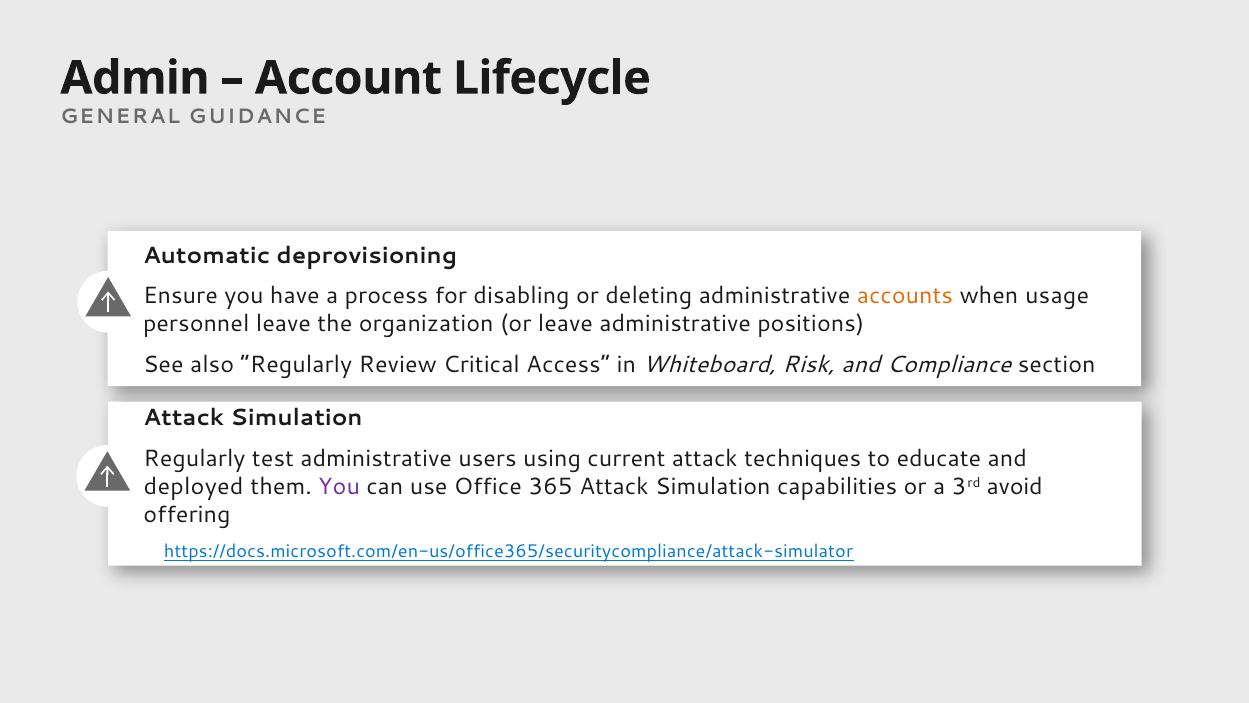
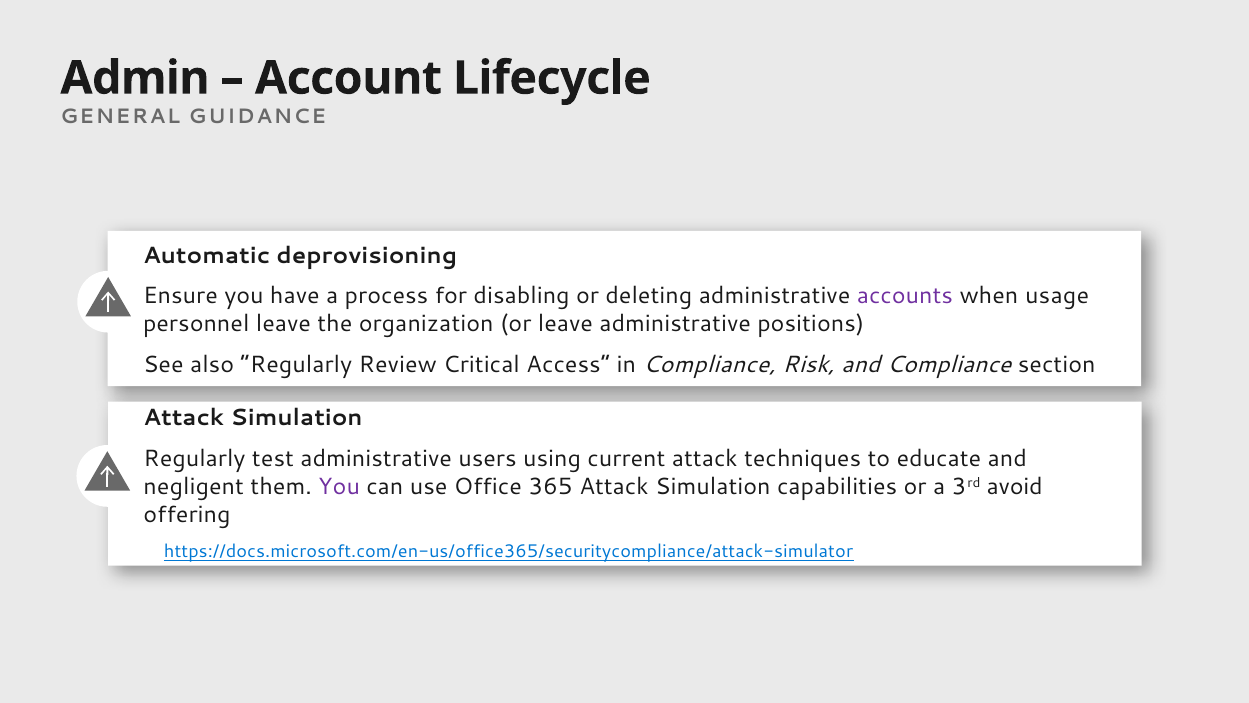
accounts colour: orange -> purple (905, 296)
in Whiteboard: Whiteboard -> Compliance (709, 365)
deployed: deployed -> negligent (194, 486)
